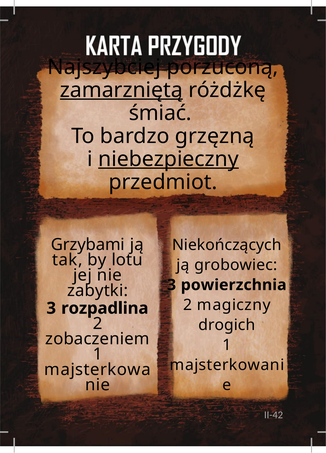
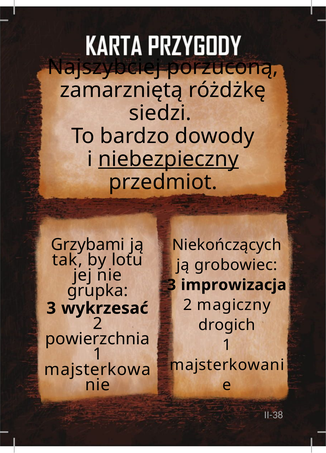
zamarzniętą underline: present -> none (121, 90)
śmiać: śmiać -> siedzi (160, 113)
grzęzną: grzęzną -> dowody (215, 136)
powierzchnia: powierzchnia -> improwizacja (234, 285)
zabytki: zabytki -> grupka (98, 291)
rozpadlina: rozpadlina -> wykrzesać (105, 309)
zobaczeniem: zobaczeniem -> powierzchnia (97, 339)
II-42: II-42 -> II-38 (274, 416)
